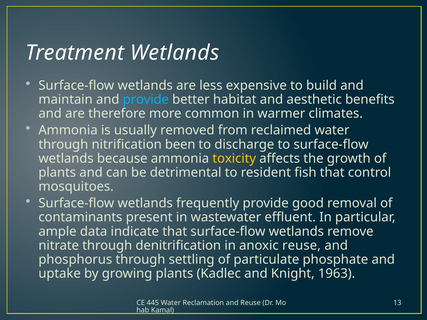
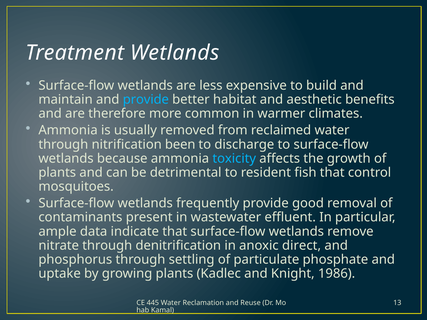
toxicity colour: yellow -> light blue (234, 159)
anoxic reuse: reuse -> direct (302, 246)
1963: 1963 -> 1986 (337, 274)
